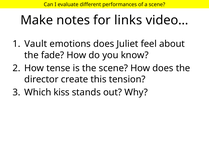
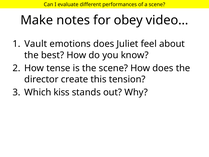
links: links -> obey (128, 20)
fade: fade -> best (53, 55)
